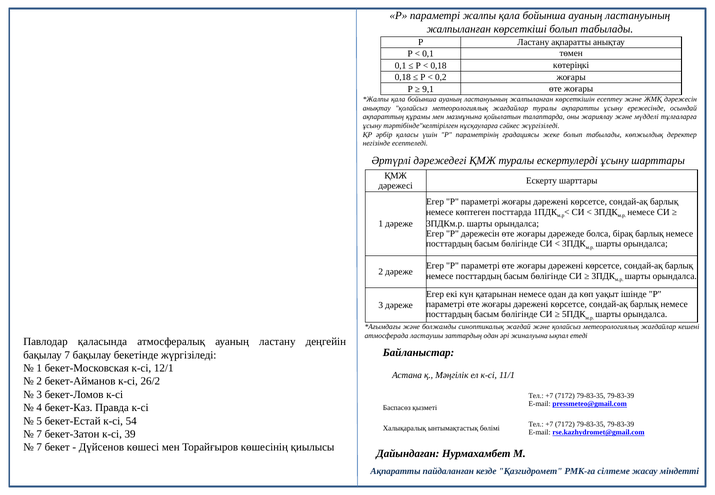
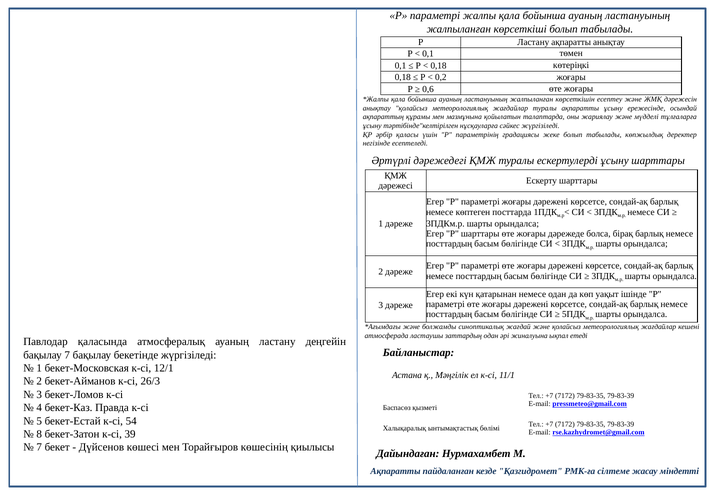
9,1: 9,1 -> 0,6 (428, 89)
P дәрежесін: дәрежесін -> шарттары (480, 234)
26/2: 26/2 -> 26/3 (150, 381)
7: 7 -> 8 (39, 434)
